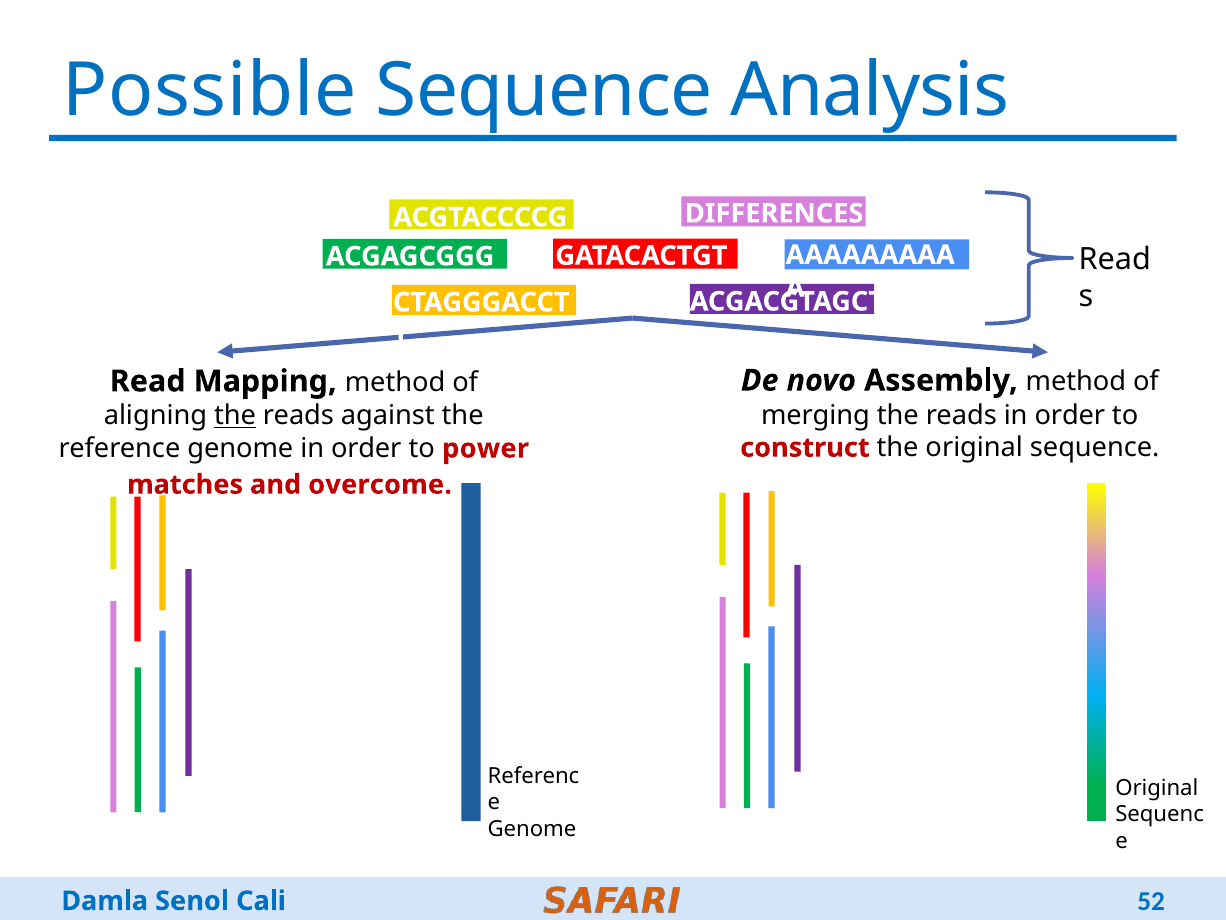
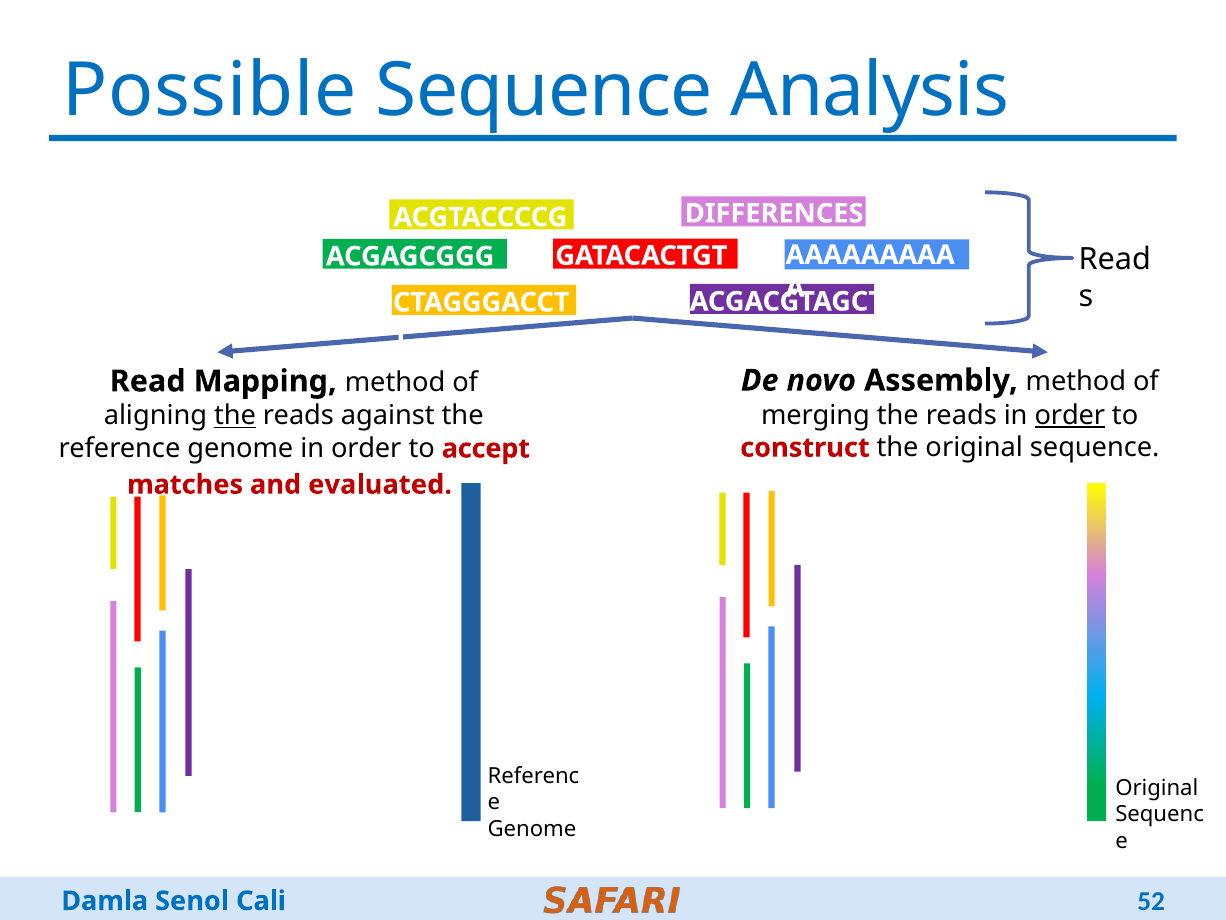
order underline: none -> present (1070, 415)
power: power -> accept (486, 448)
overcome: overcome -> evaluated (380, 484)
